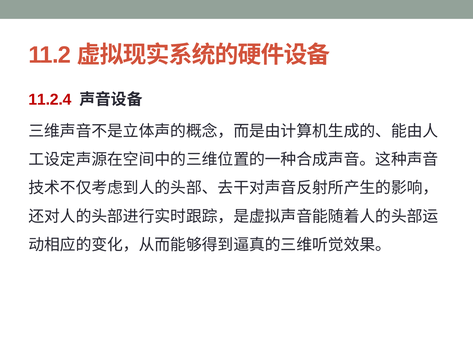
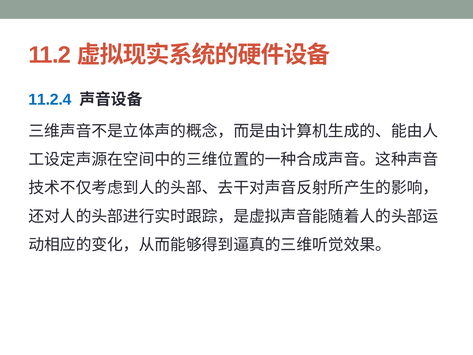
11.2.4 colour: red -> blue (50, 100)
